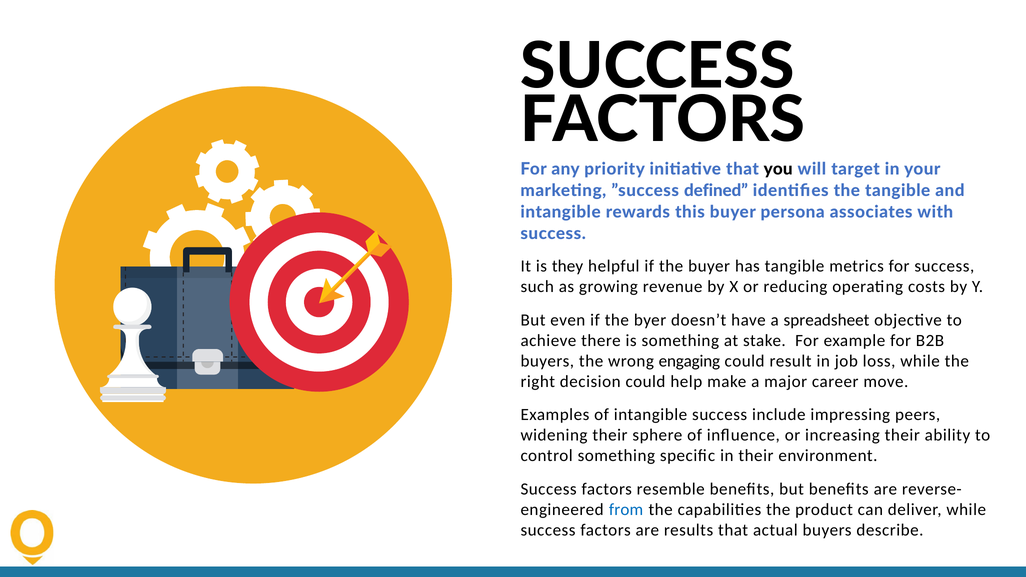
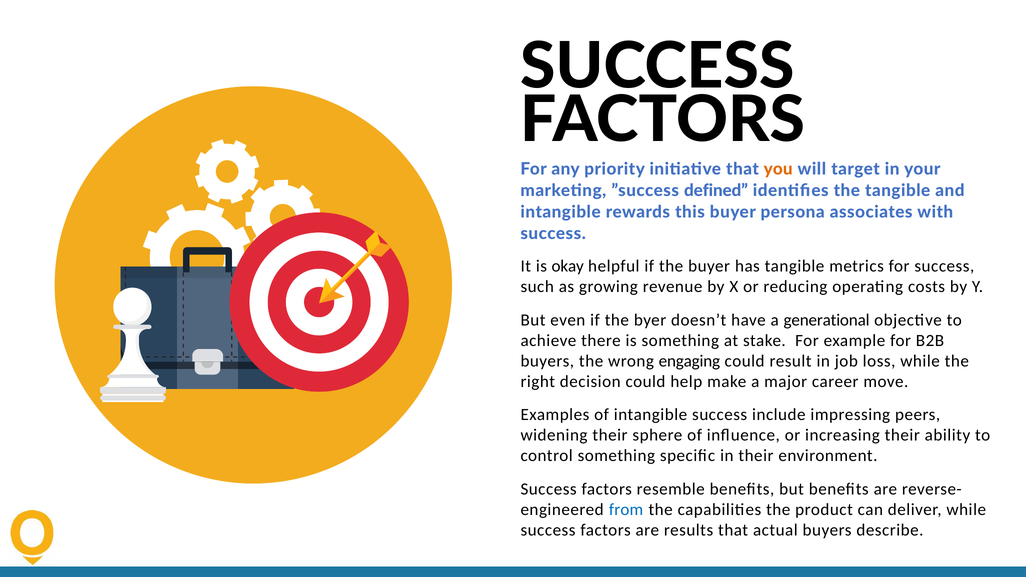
you colour: black -> orange (778, 169)
they: they -> okay (568, 266)
spreadsheet: spreadsheet -> generational (827, 320)
